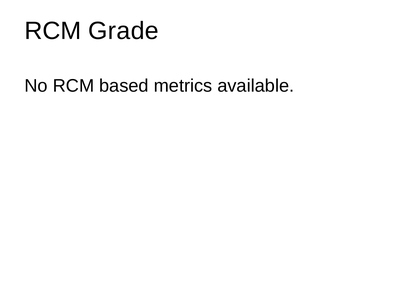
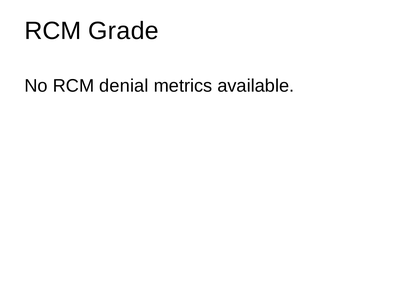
based: based -> denial (124, 86)
